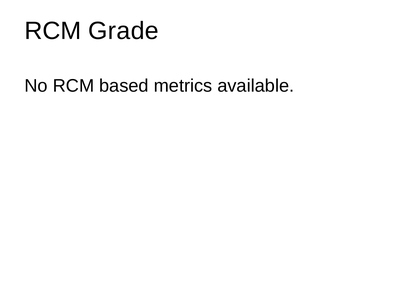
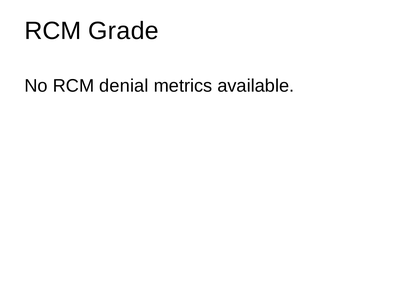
based: based -> denial (124, 86)
